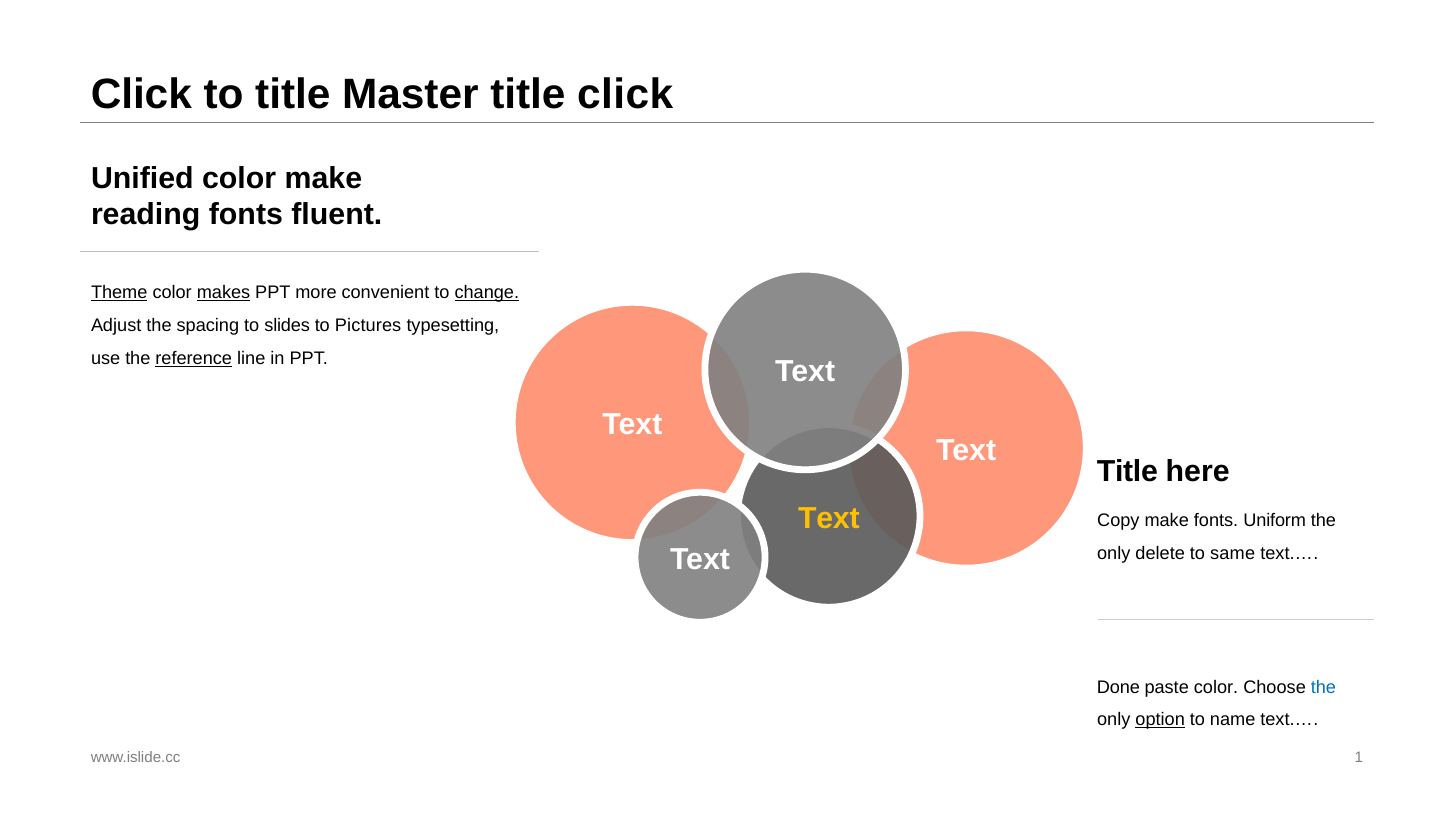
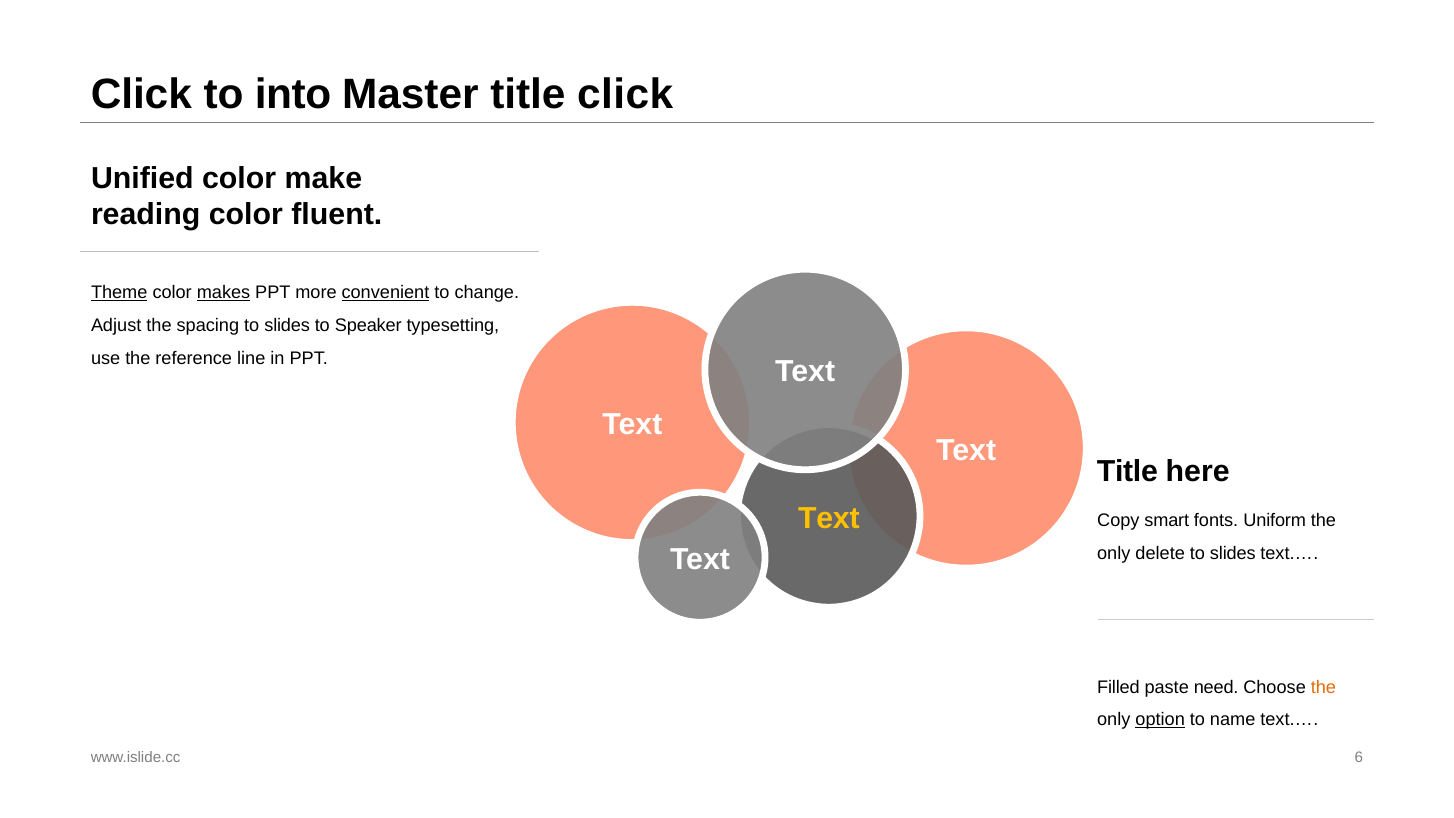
to title: title -> into (293, 94)
reading fonts: fonts -> color (246, 215)
convenient underline: none -> present (385, 293)
change underline: present -> none (487, 293)
Pictures: Pictures -> Speaker (368, 325)
reference underline: present -> none (194, 358)
Copy make: make -> smart (1167, 521)
same: same -> slides (1233, 554)
Done: Done -> Filled (1118, 687)
paste color: color -> need (1216, 687)
the colour: blue -> orange (1323, 687)
1: 1 -> 6 (1359, 758)
